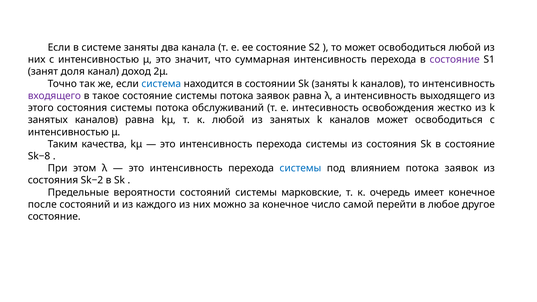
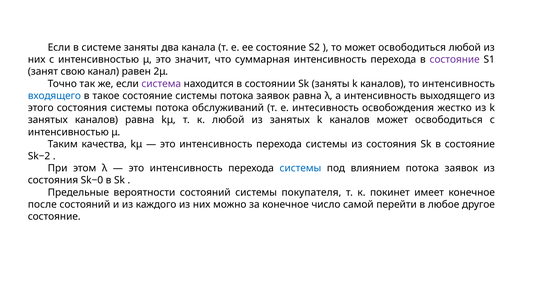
доля: доля -> свою (73, 72)
доход: доход -> равен (136, 72)
система colour: blue -> purple (161, 84)
входящего colour: purple -> blue (54, 96)
Sk−8: Sk−8 -> Sk−2 (39, 156)
Sk−2: Sk−2 -> Sk−0 (92, 180)
марковские: марковские -> покупателя (311, 192)
очередь: очередь -> покинет (390, 192)
